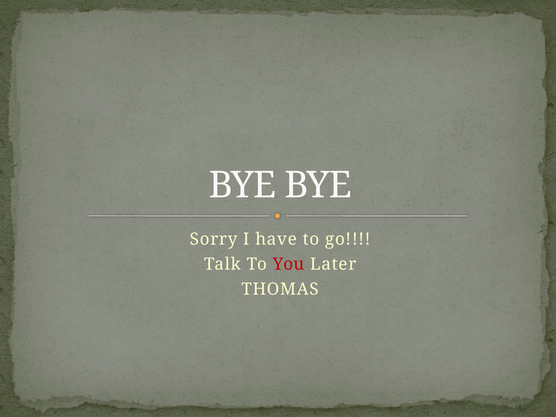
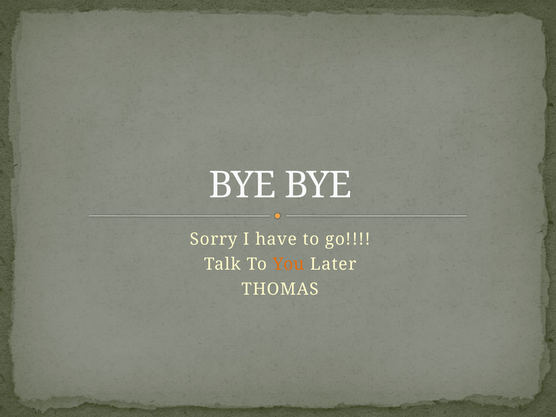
You colour: red -> orange (289, 264)
